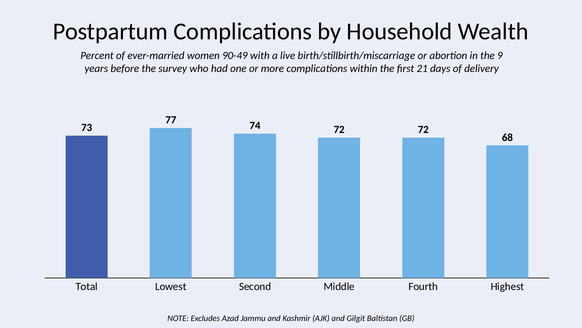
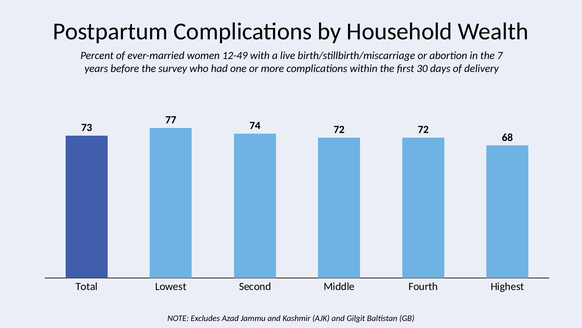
90-49: 90-49 -> 12-49 (235, 55)
9: 9 -> 7 (500, 55)
21: 21 -> 30 (422, 69)
